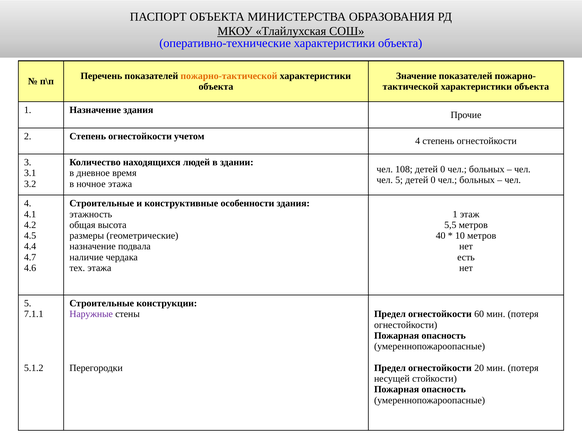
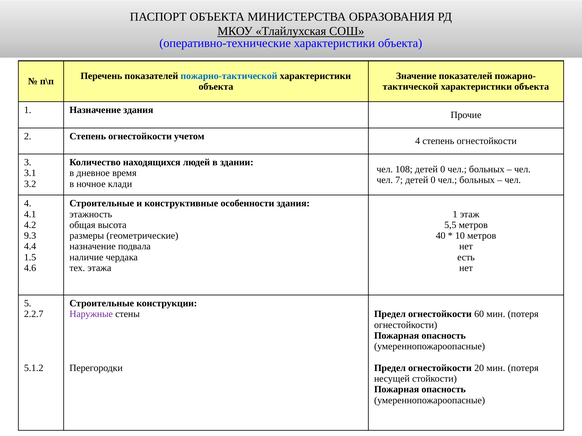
пожарно-тактической colour: orange -> blue (229, 76)
чел 5: 5 -> 7 (399, 180)
ночное этажа: этажа -> клади (120, 184)
4.5: 4.5 -> 9.3 (30, 236)
4.7: 4.7 -> 1.5 (30, 258)
7.1.1: 7.1.1 -> 2.2.7 (34, 314)
